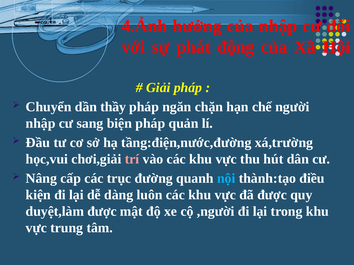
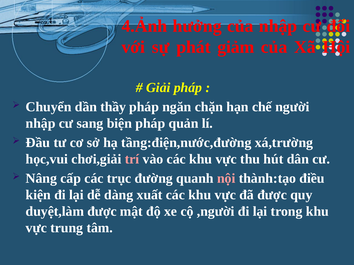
động: động -> giảm (236, 47)
nội colour: light blue -> pink (226, 179)
luôn: luôn -> xuất (150, 195)
